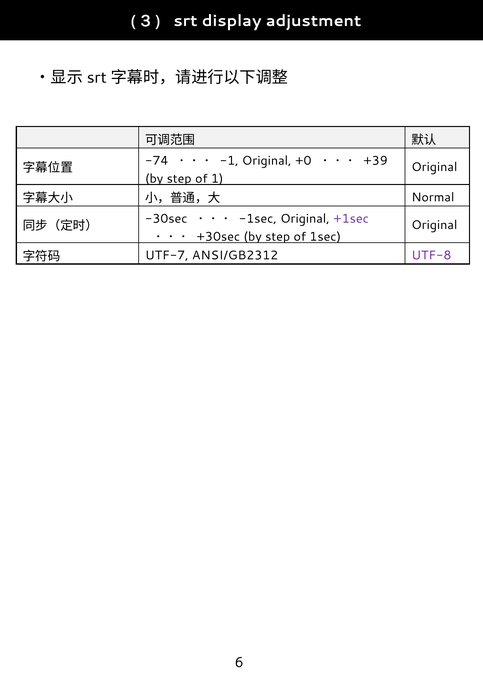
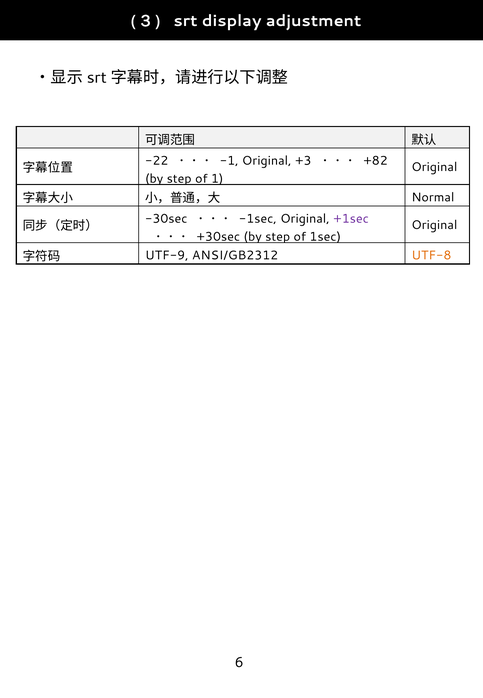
-74: -74 -> -22 (157, 161)
+0: +0 -> +3 (303, 161)
+39: +39 -> +82 (375, 161)
UTF-7: UTF-7 -> UTF-9 (167, 255)
UTF-8 colour: purple -> orange (431, 255)
